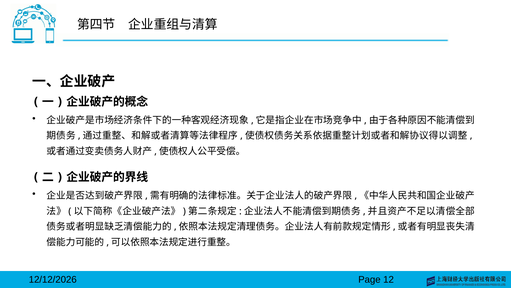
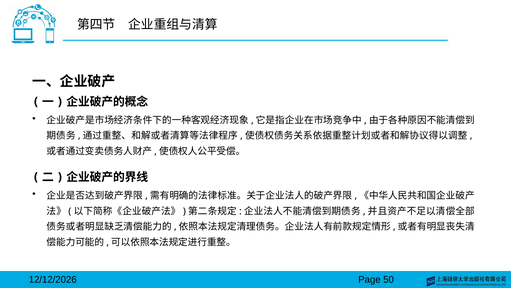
12: 12 -> 50 (389, 279)
